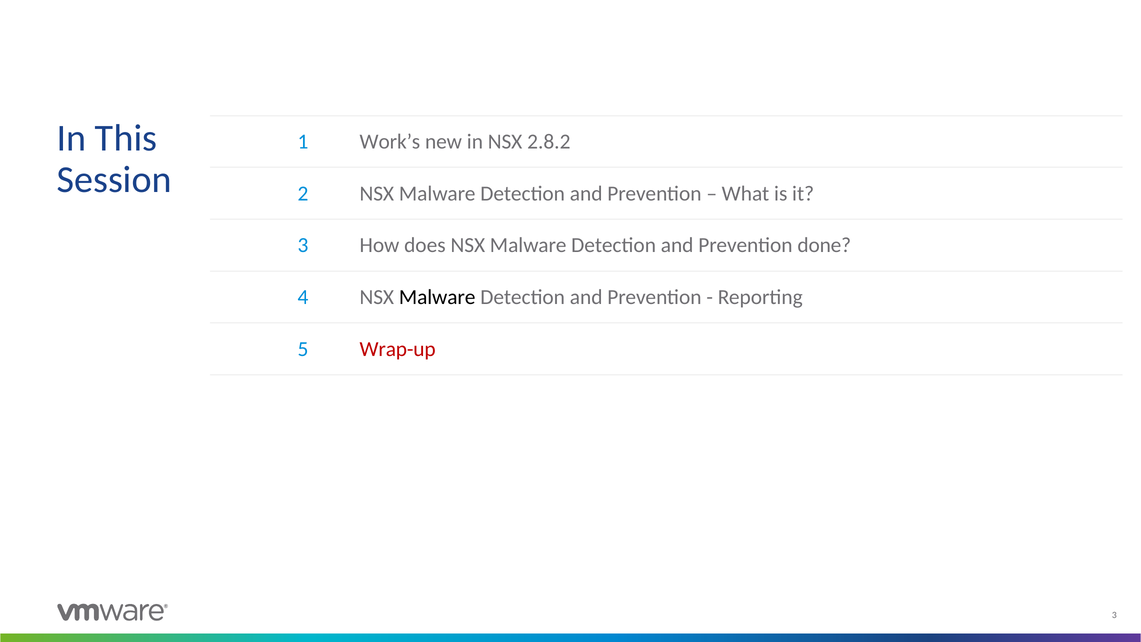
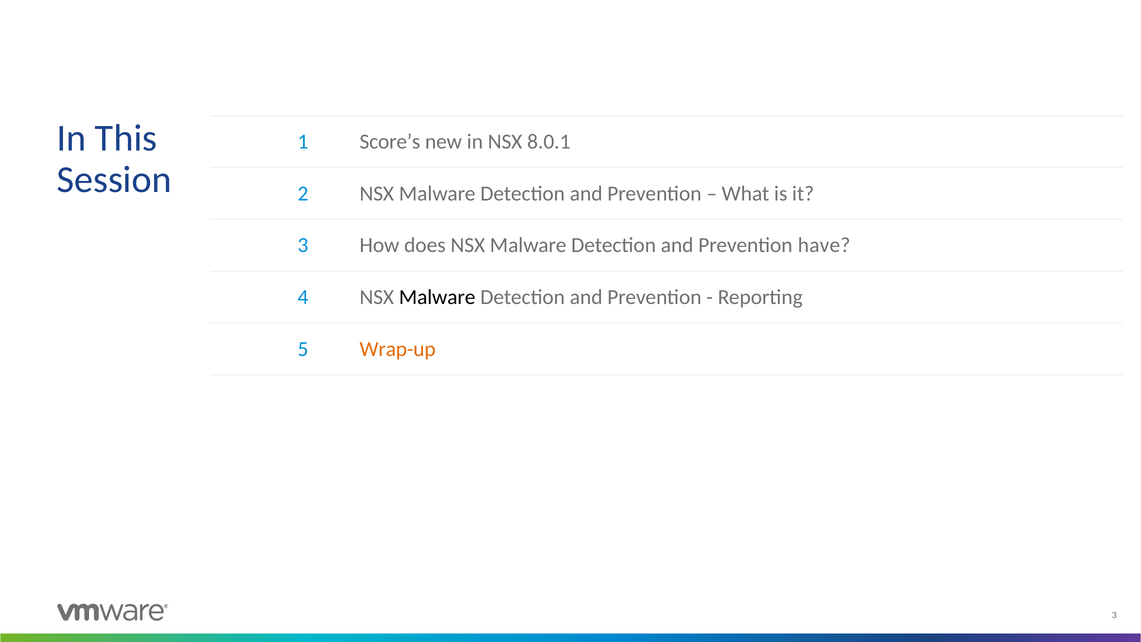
Work’s: Work’s -> Score’s (390, 142)
2.8.2: 2.8.2 -> 8.0.1 (549, 142)
done: done -> have (824, 245)
Wrap-up colour: red -> orange (398, 349)
